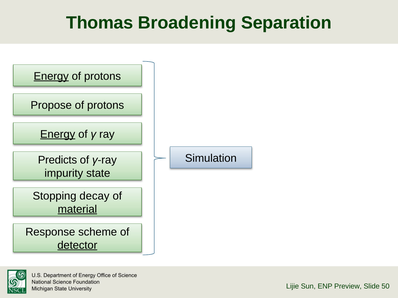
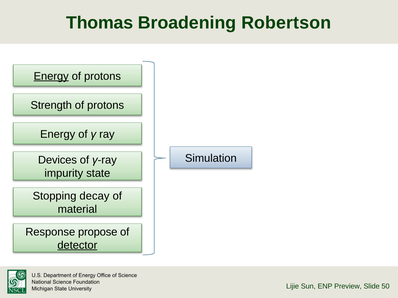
Separation: Separation -> Robertson (286, 23)
Propose: Propose -> Strength (51, 105)
Energy underline: present -> none (58, 134)
Predicts: Predicts -> Devices (57, 160)
material underline: present -> none (77, 210)
scheme: scheme -> propose (98, 232)
